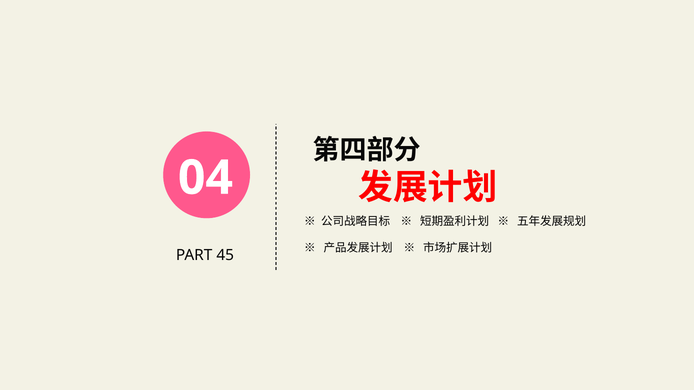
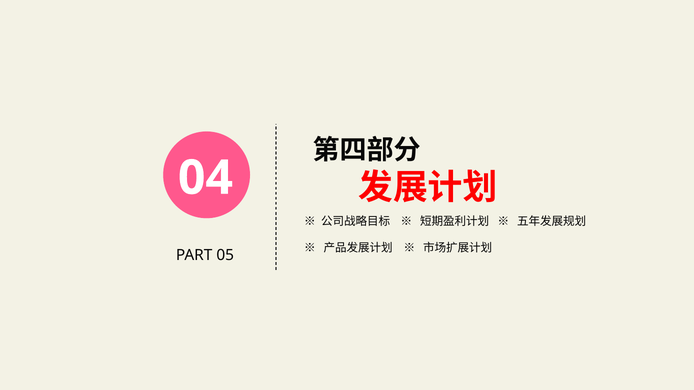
45: 45 -> 05 (225, 255)
